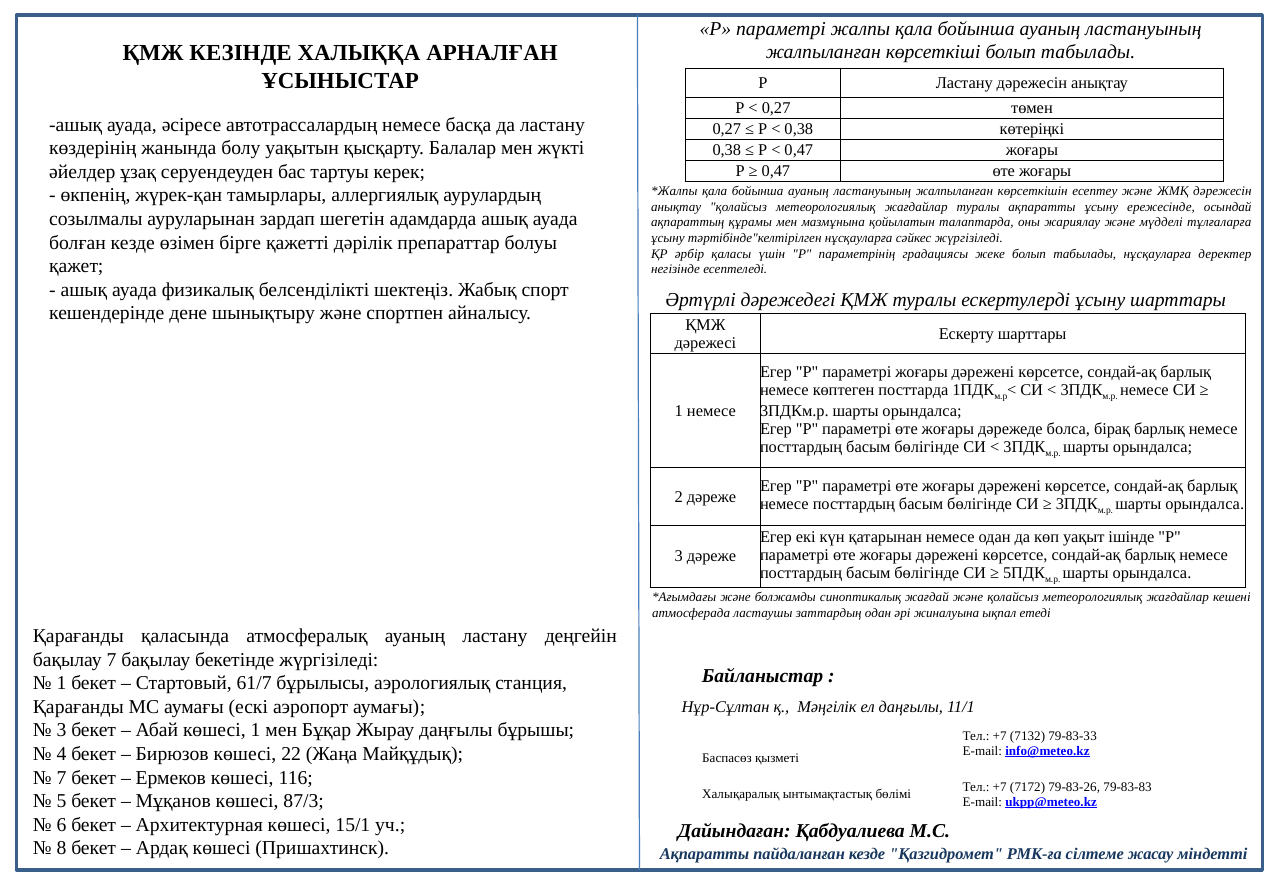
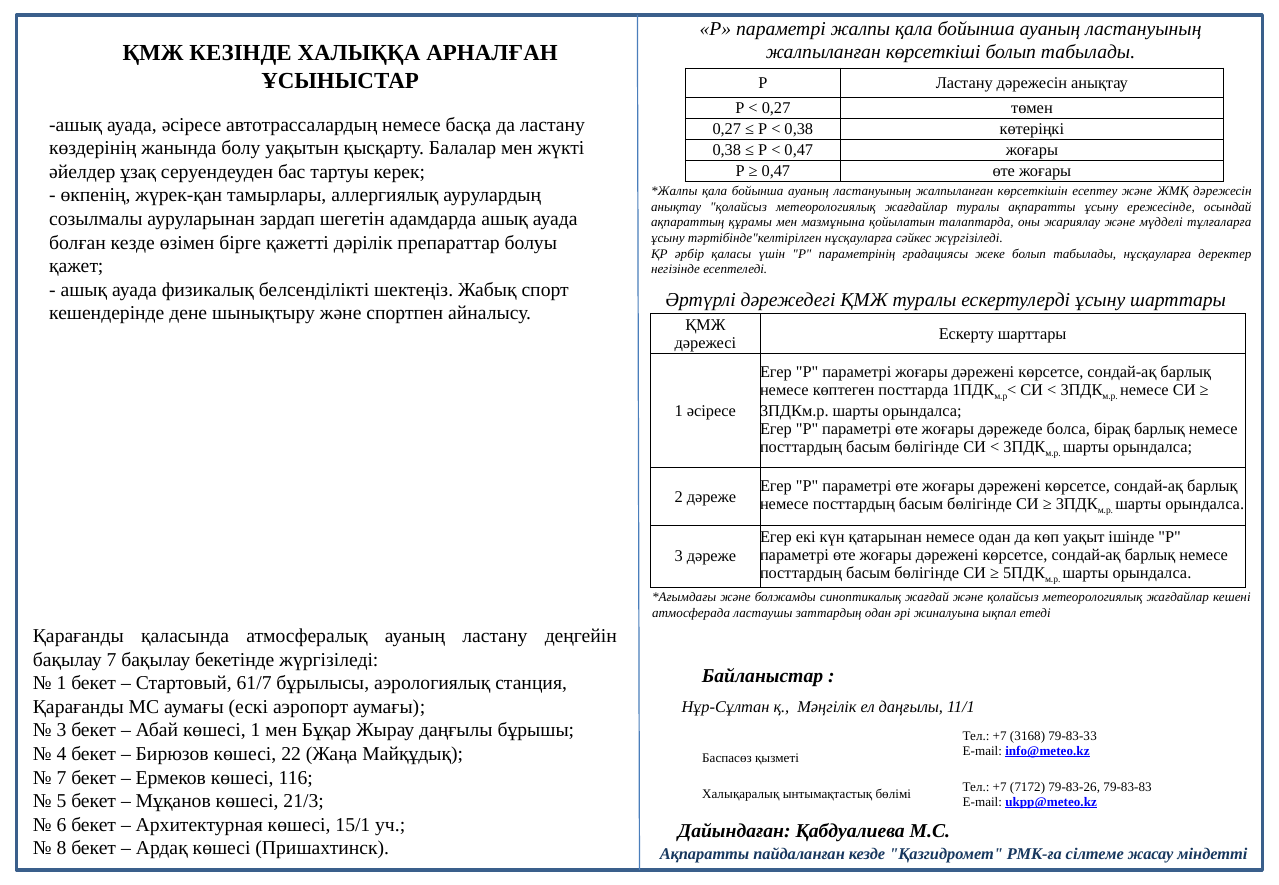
1 немесе: немесе -> әсіресе (711, 411)
7132: 7132 -> 3168 (1028, 737)
87/3: 87/3 -> 21/3 (304, 802)
